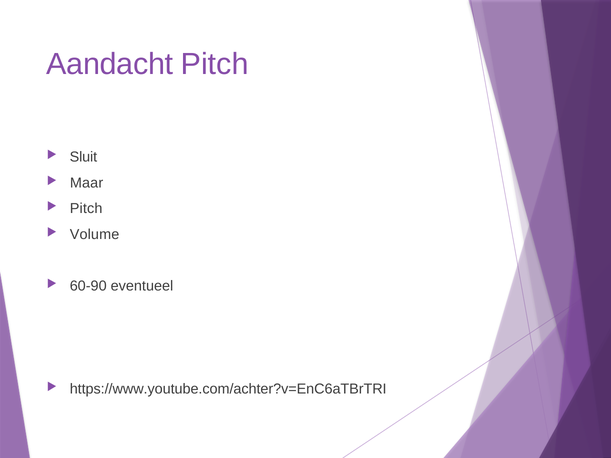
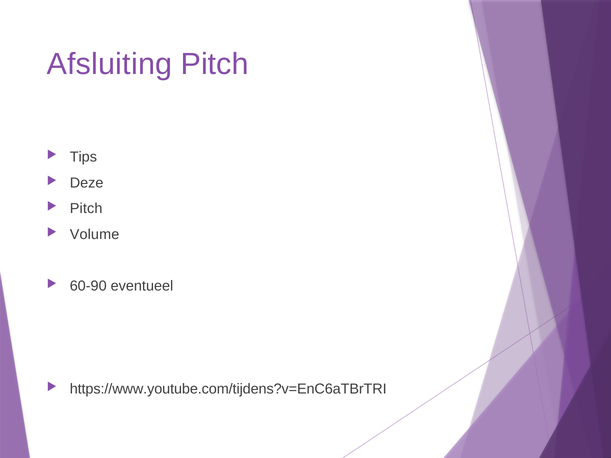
Aandacht: Aandacht -> Afsluiting (109, 64)
Sluit: Sluit -> Tips (83, 157)
Maar: Maar -> Deze (87, 183)
https://www.youtube.com/achter?v=EnC6aTBrTRI: https://www.youtube.com/achter?v=EnC6aTBrTRI -> https://www.youtube.com/tijdens?v=EnC6aTBrTRI (228, 389)
